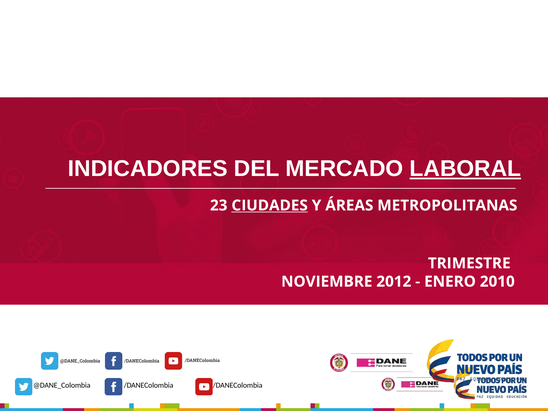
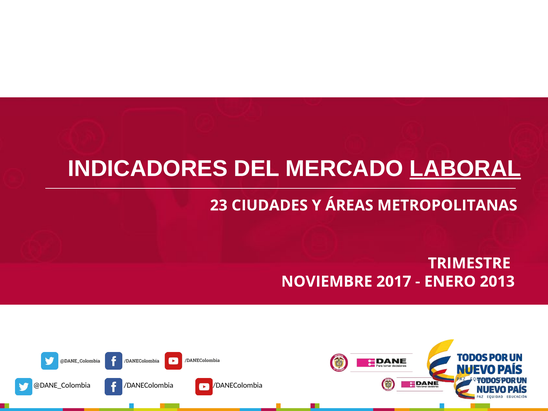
CIUDADES underline: present -> none (270, 205)
2012: 2012 -> 2017 (394, 282)
2010: 2010 -> 2013 (497, 282)
